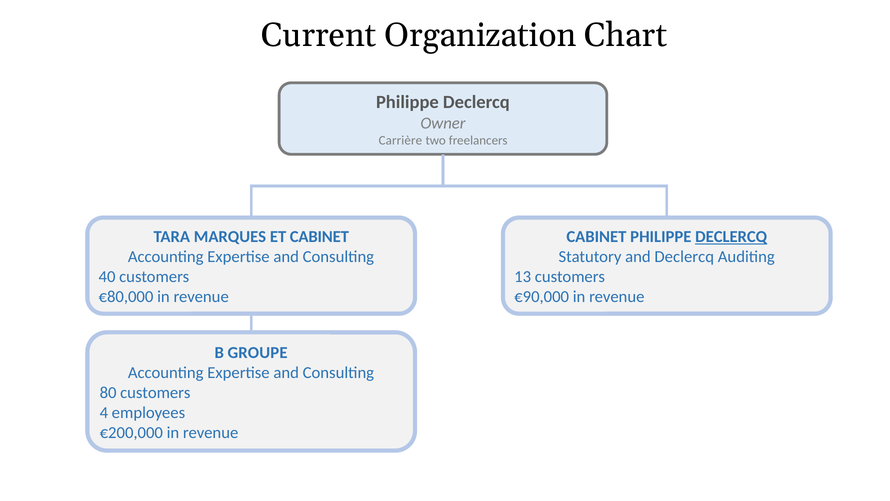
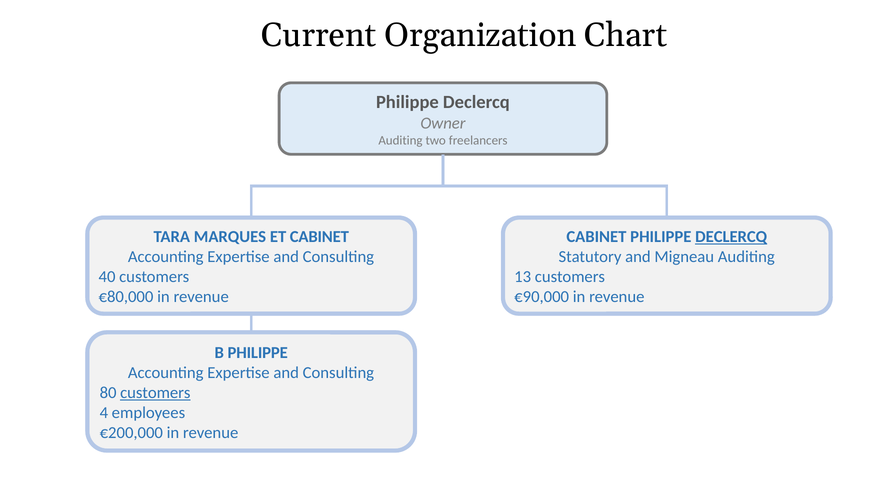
Carrière: Carrière -> Auditing (400, 141)
and Declercq: Declercq -> Migneau (684, 257)
B GROUPE: GROUPE -> PHILIPPE (258, 352)
customers underline: none -> present (155, 392)
